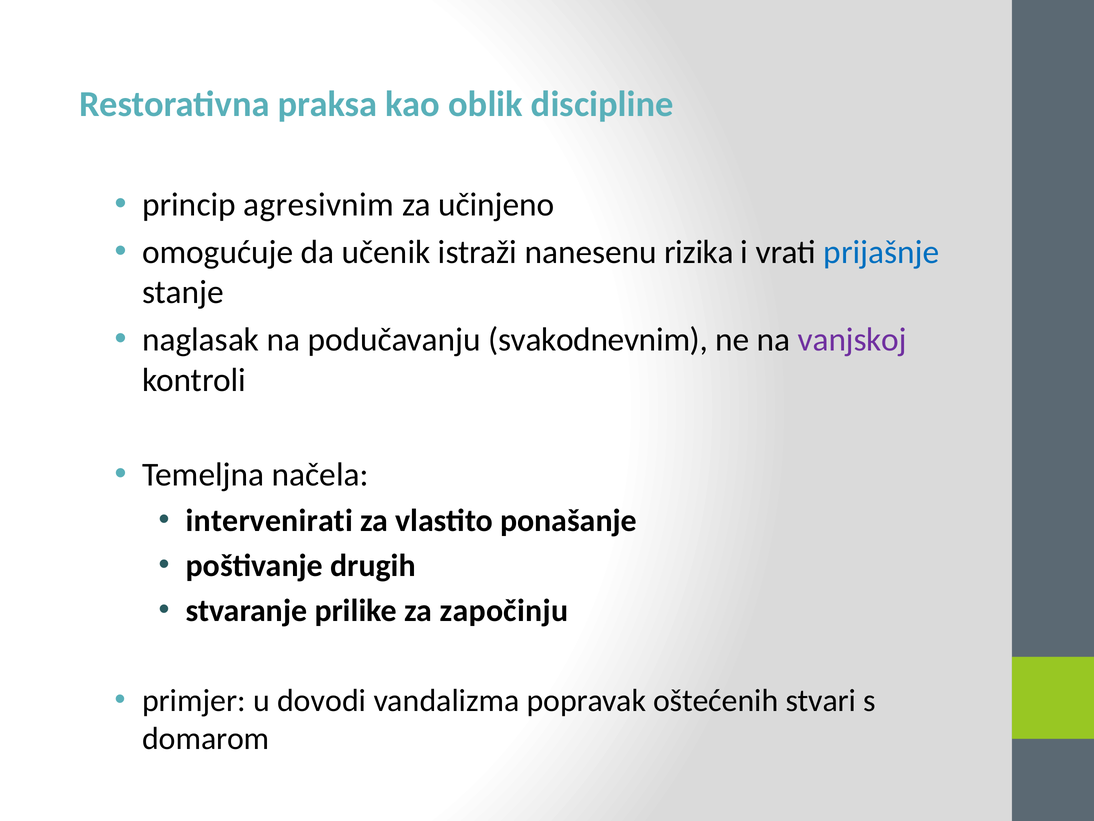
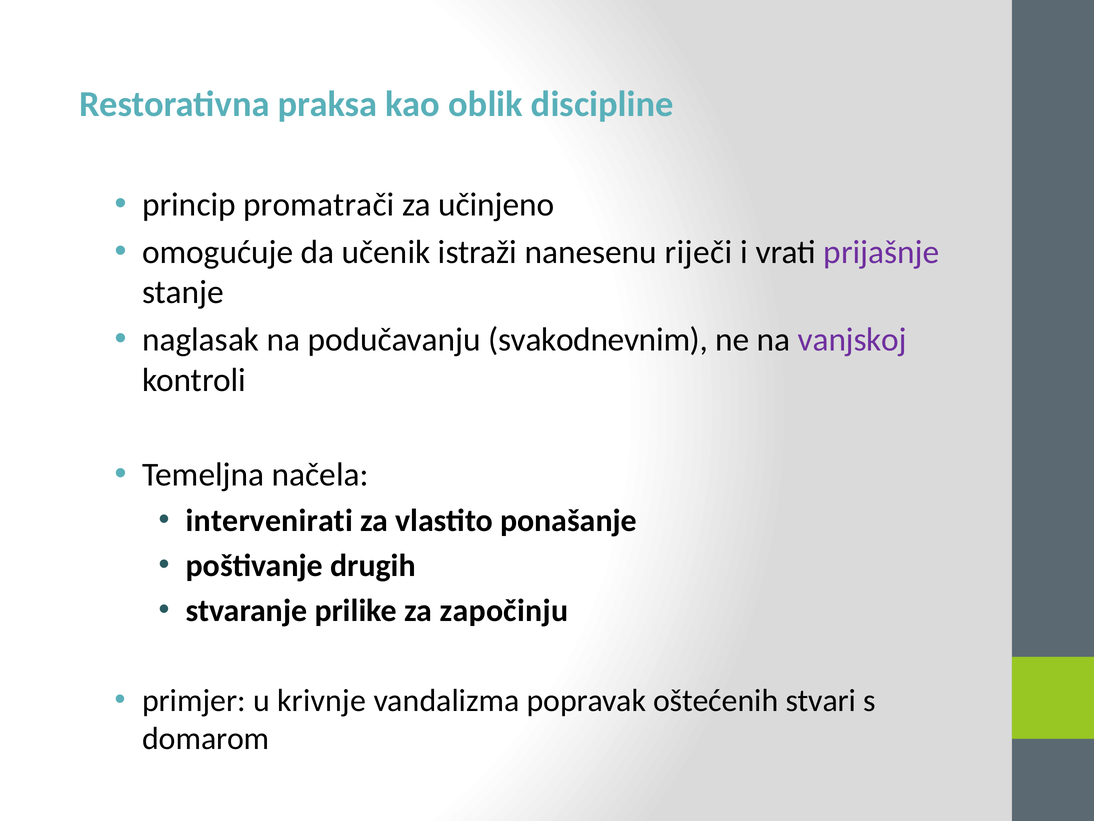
agresivnim: agresivnim -> promatrači (319, 205)
rizika: rizika -> riječi (699, 252)
prijašnje colour: blue -> purple (881, 252)
dovodi: dovodi -> krivnje (322, 700)
